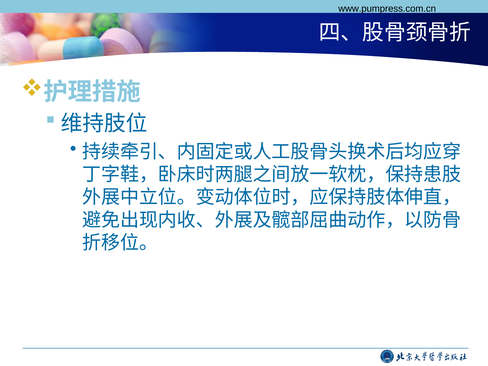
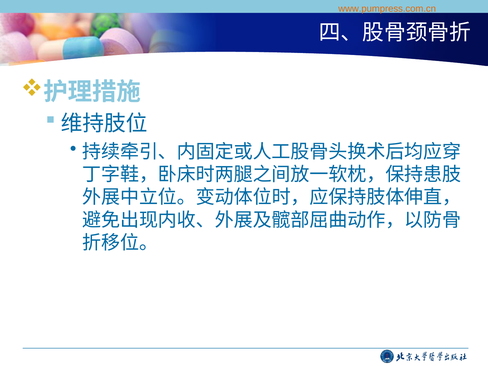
www.pumpress.com.cn colour: black -> orange (387, 9)
